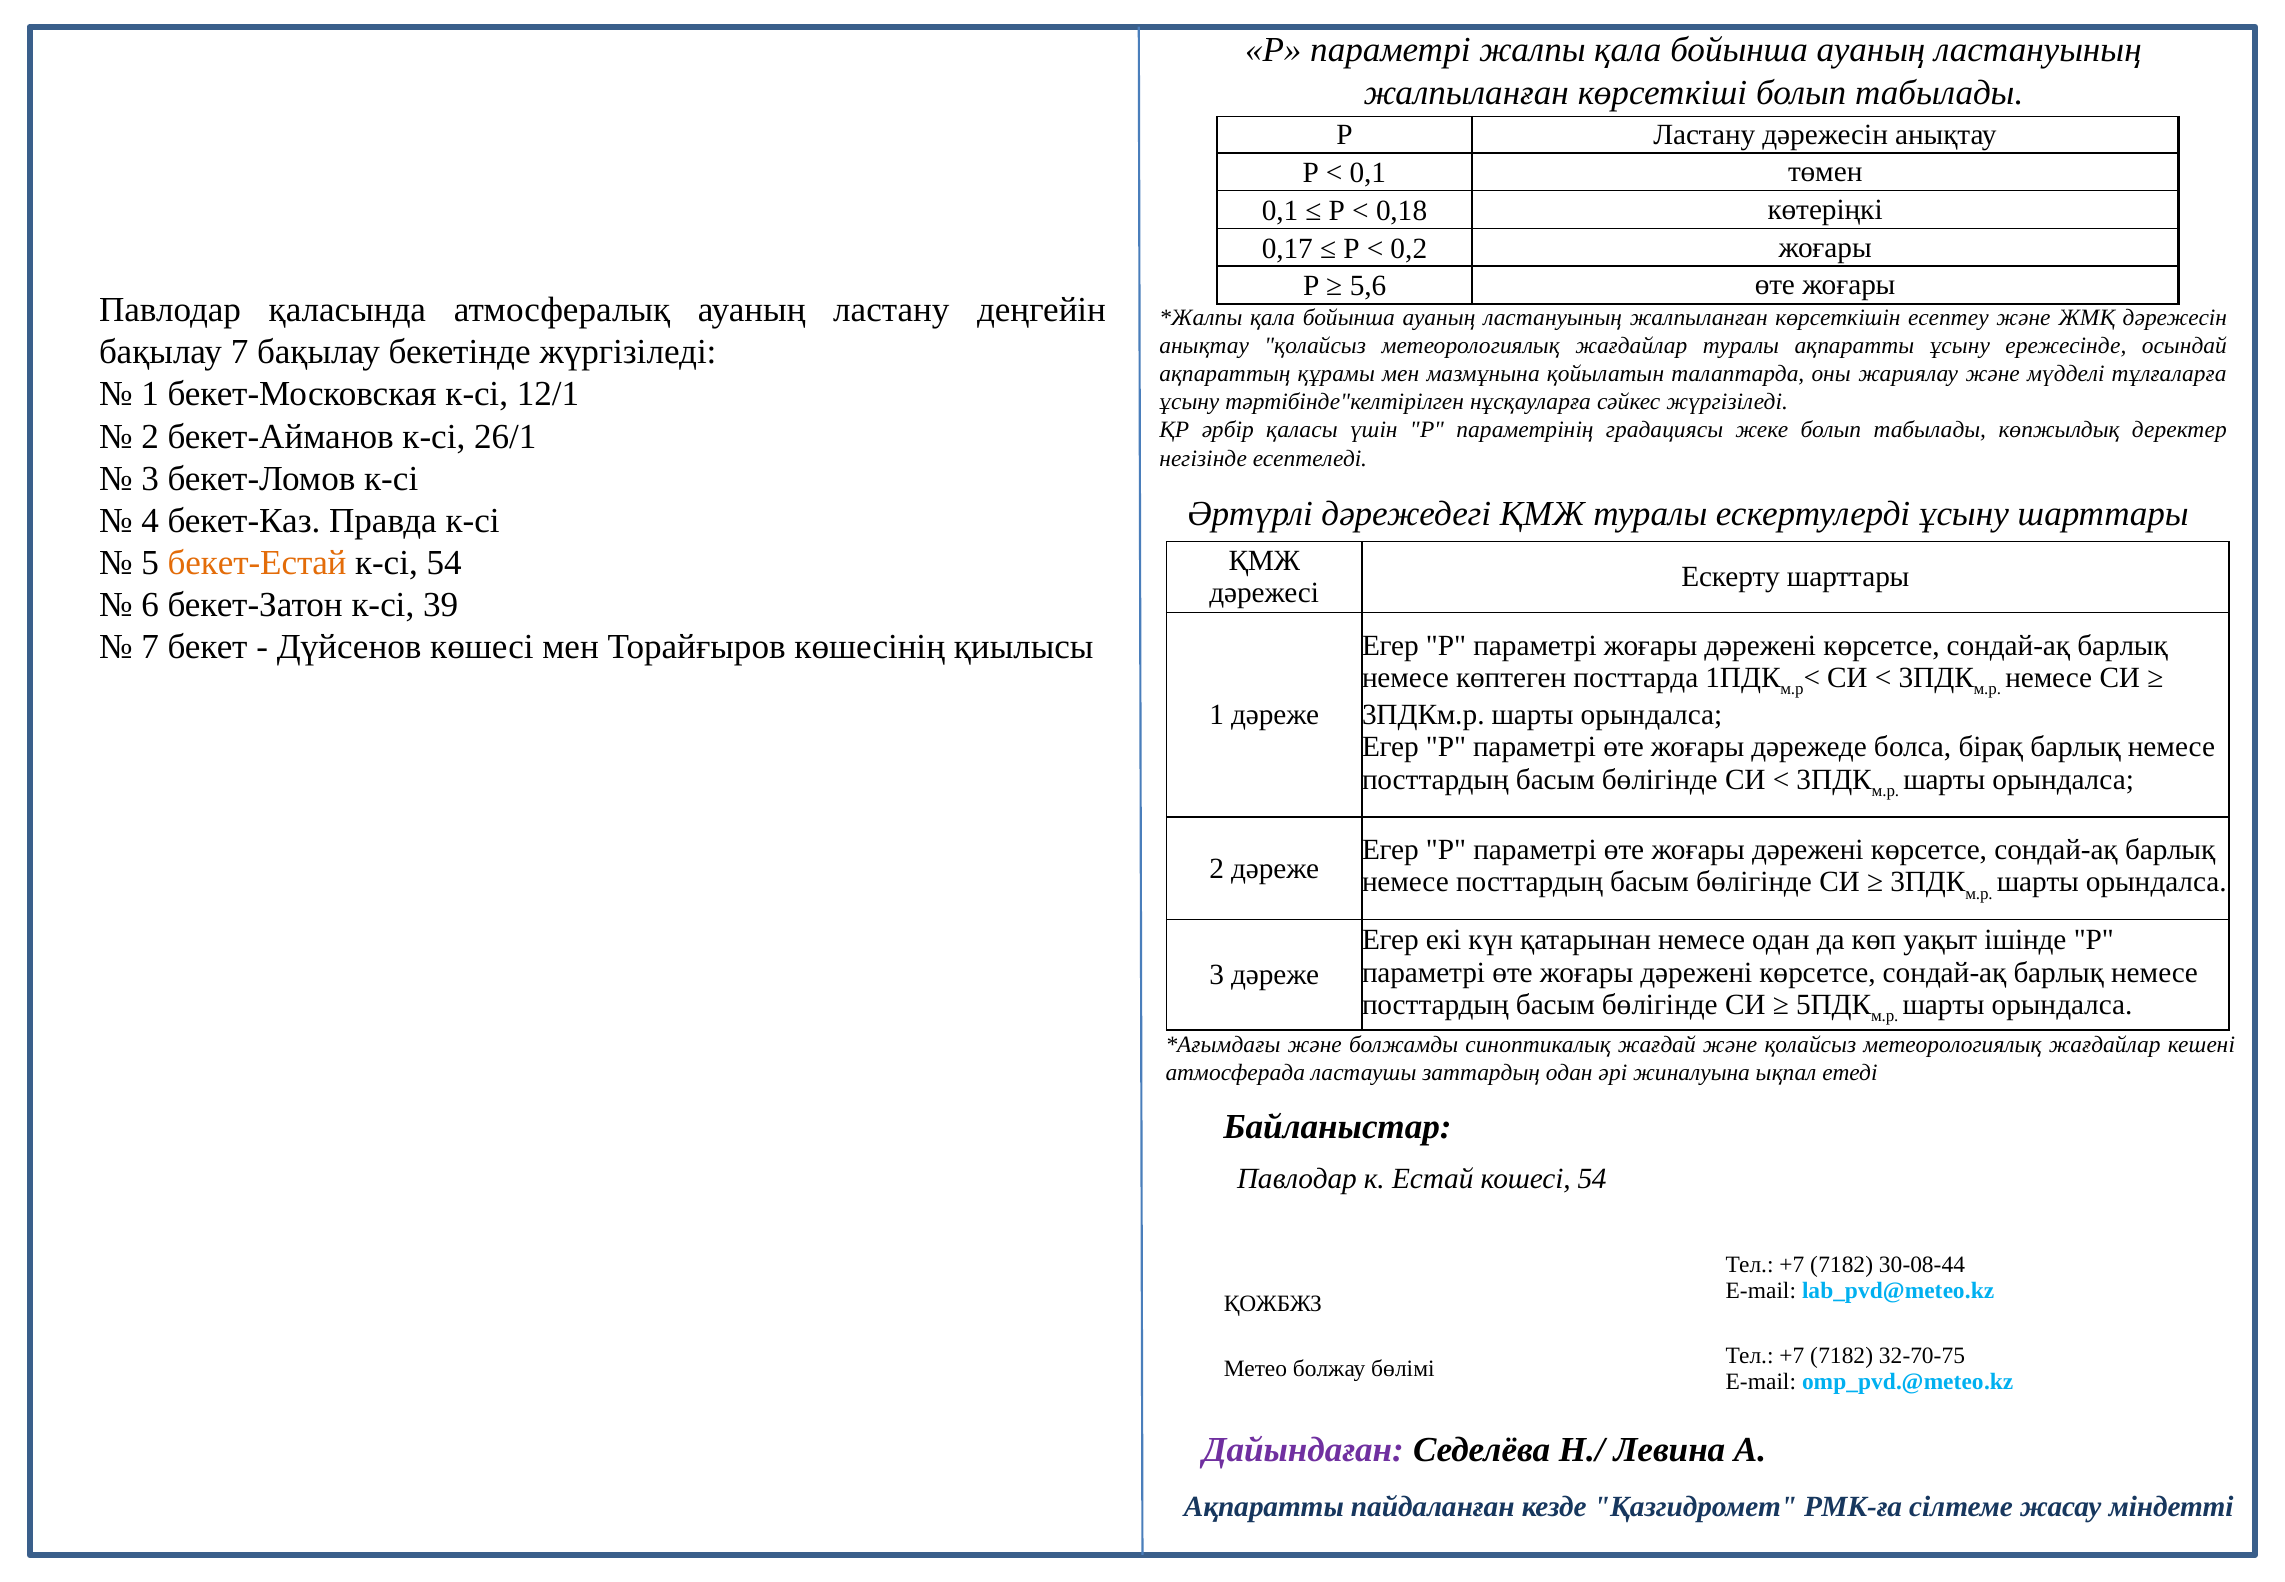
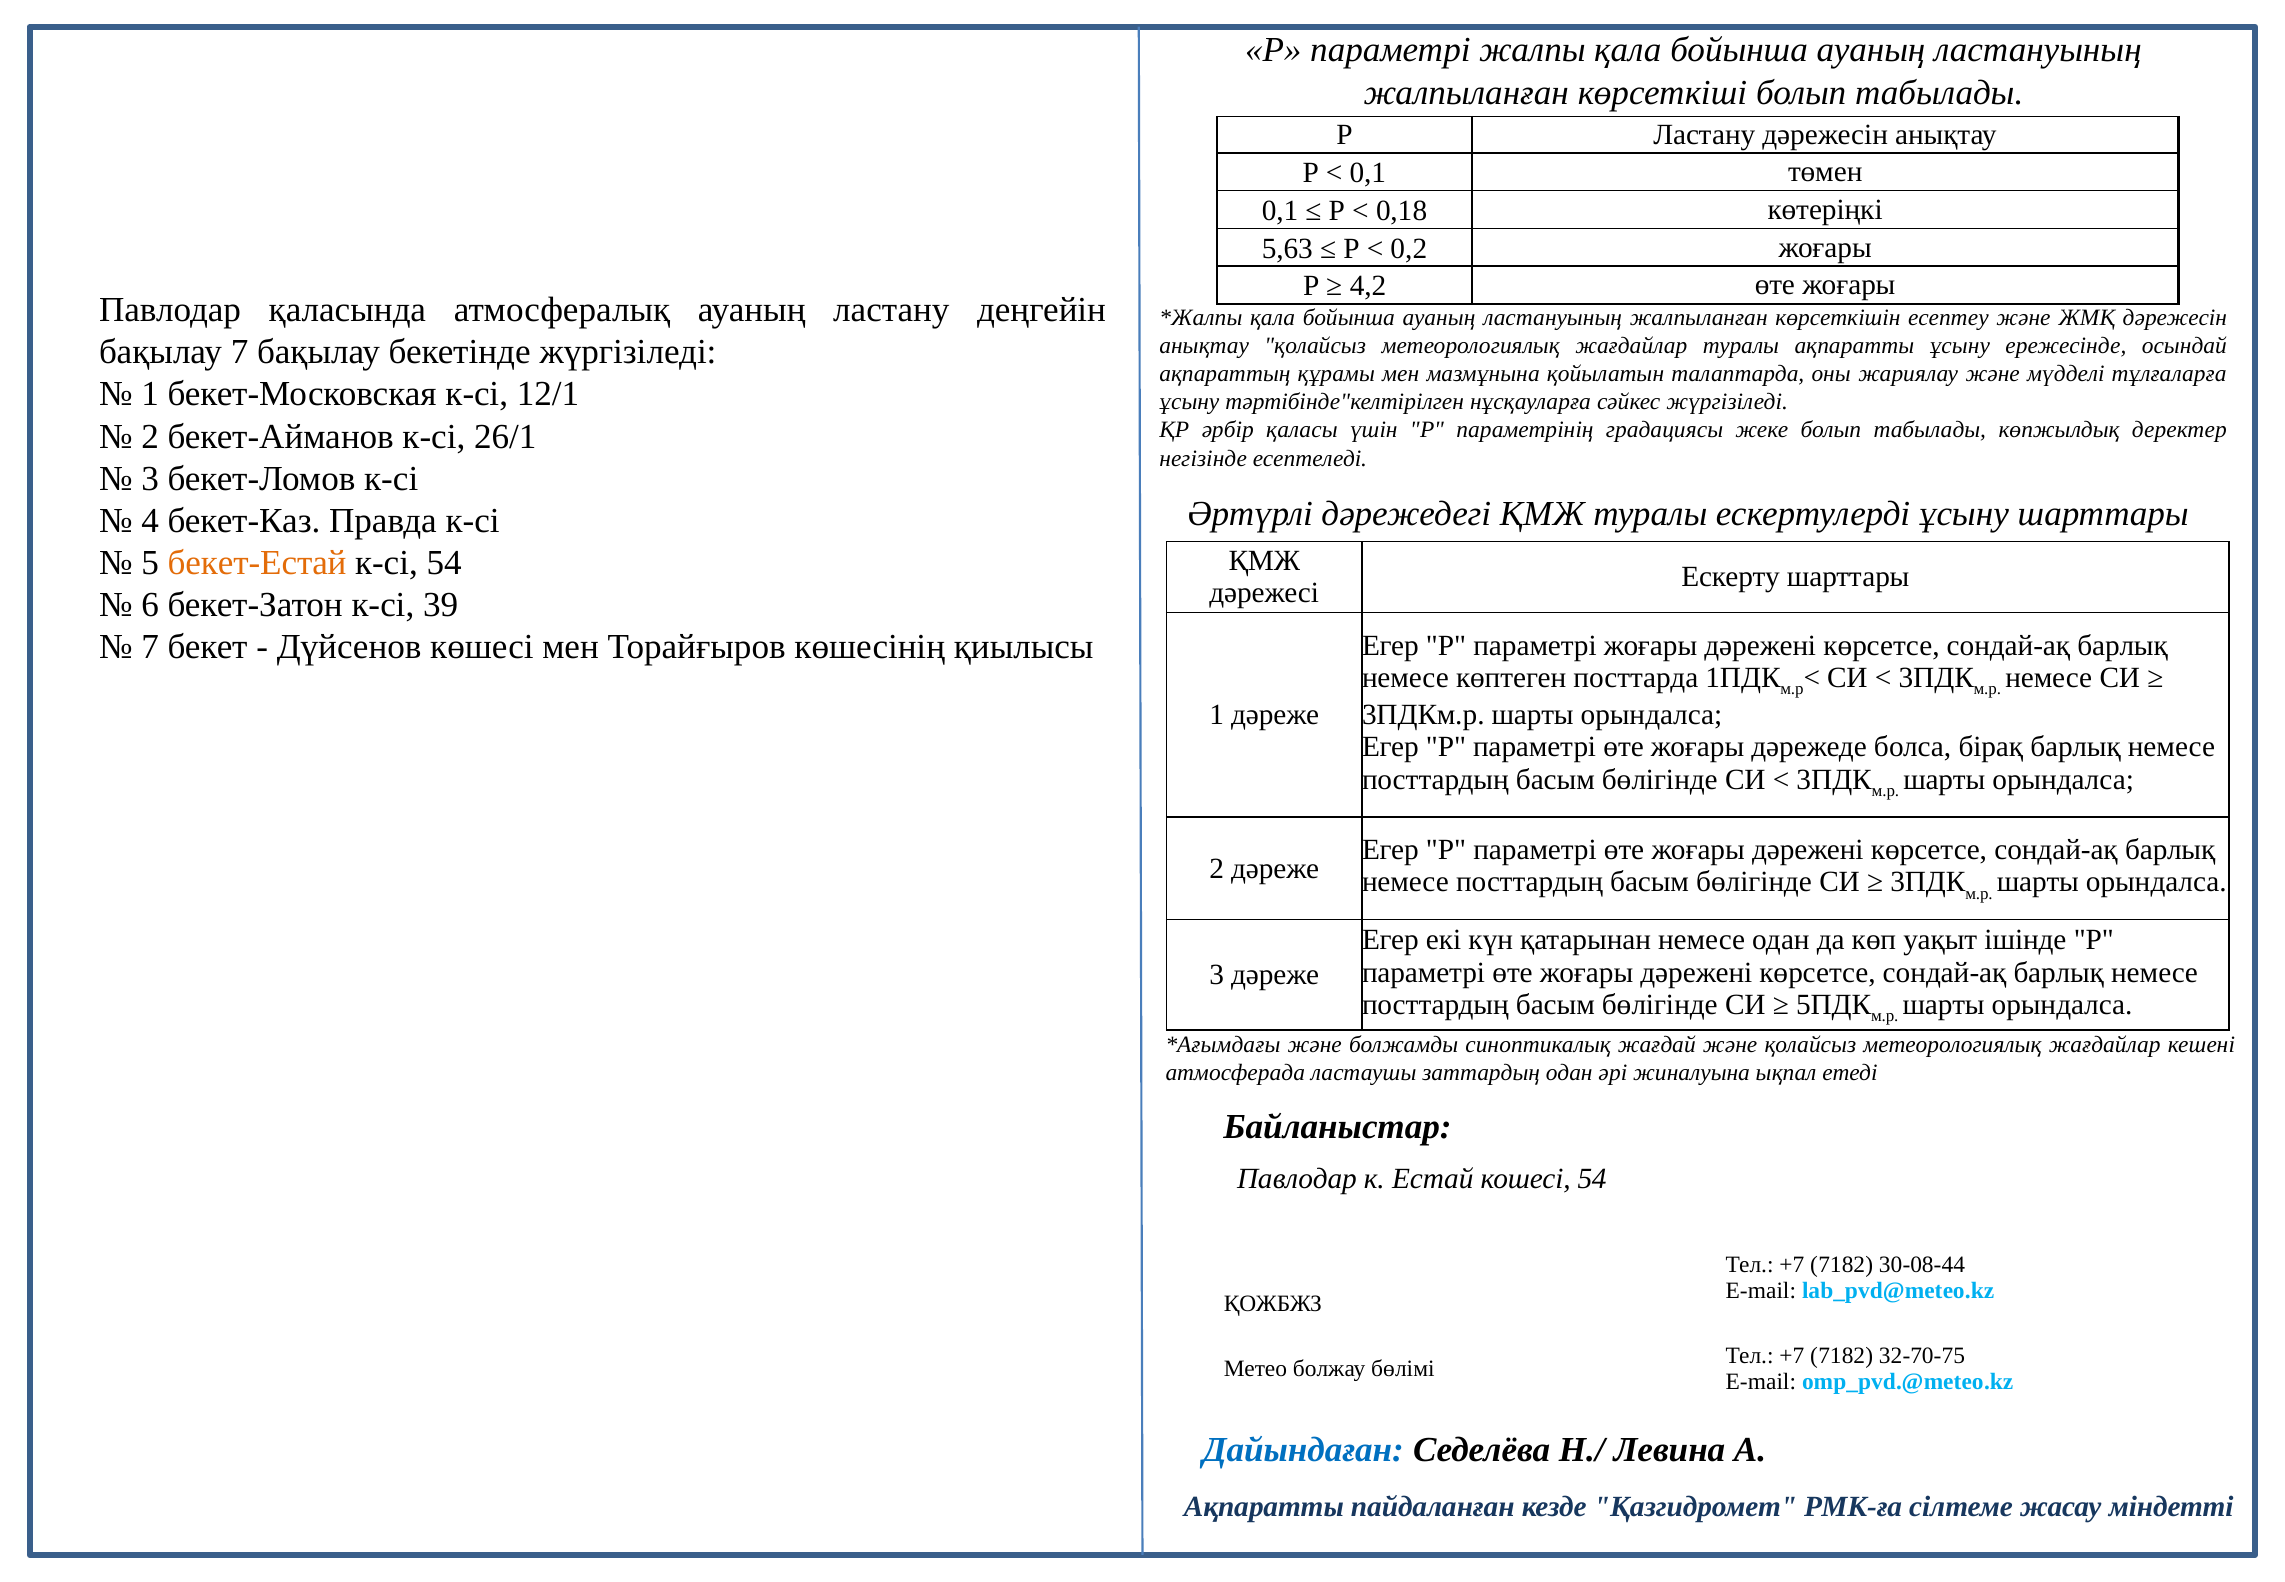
0,17: 0,17 -> 5,63 (1287, 249)
5,6: 5,6 -> 4,2 (1368, 286)
Дайындаған colour: purple -> blue (1303, 1450)
